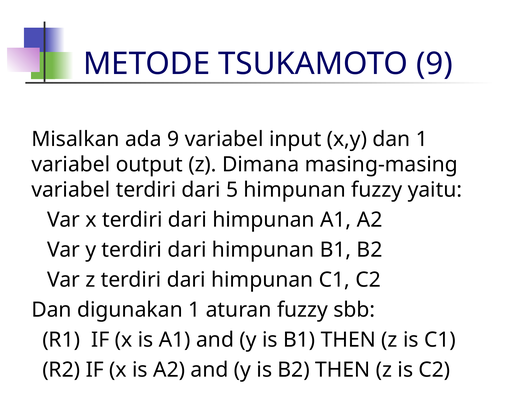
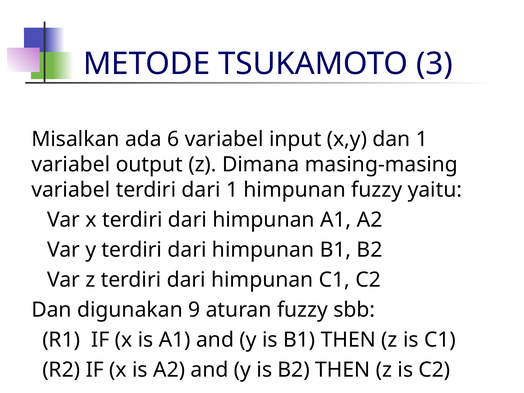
TSUKAMOTO 9: 9 -> 3 (434, 64)
ada 9: 9 -> 6 (173, 139)
dari 5: 5 -> 1 (232, 190)
digunakan 1: 1 -> 9 (194, 310)
